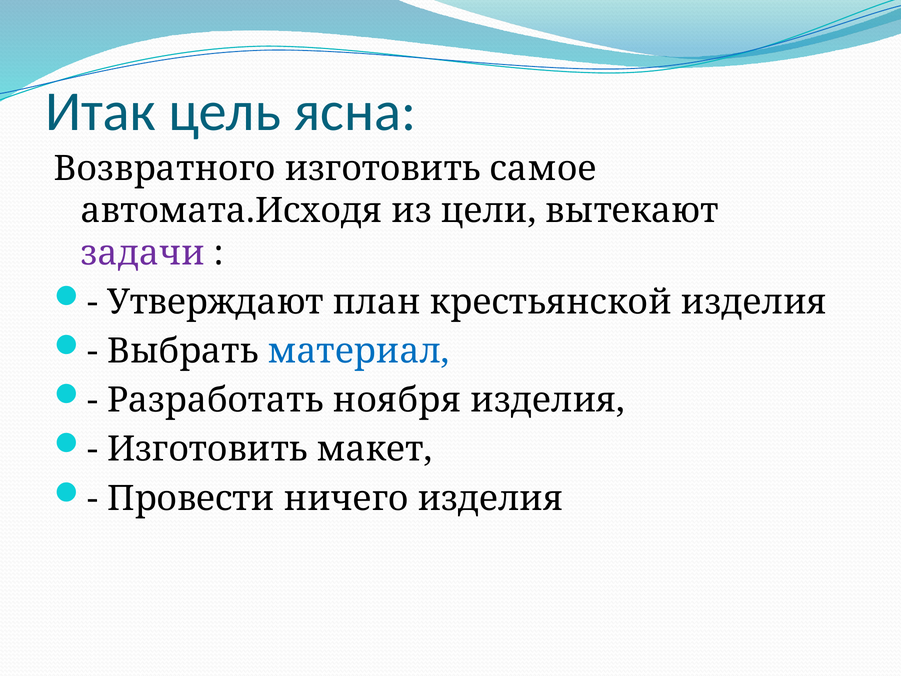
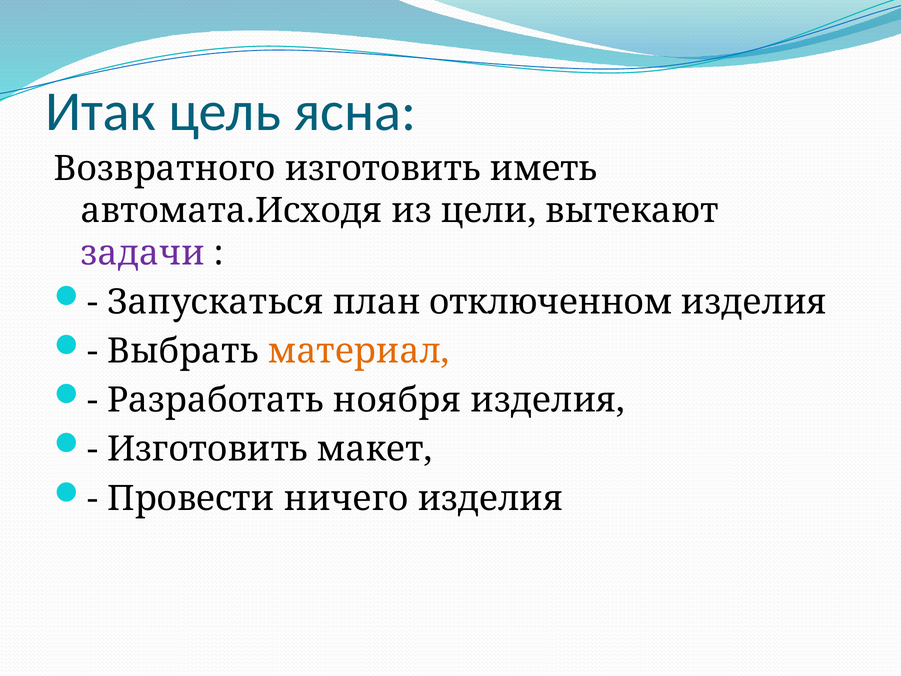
самое: самое -> иметь (543, 169)
Утверждают: Утверждают -> Запускаться (215, 302)
крестьянской: крестьянской -> отключенном (551, 302)
материал colour: blue -> orange (359, 351)
